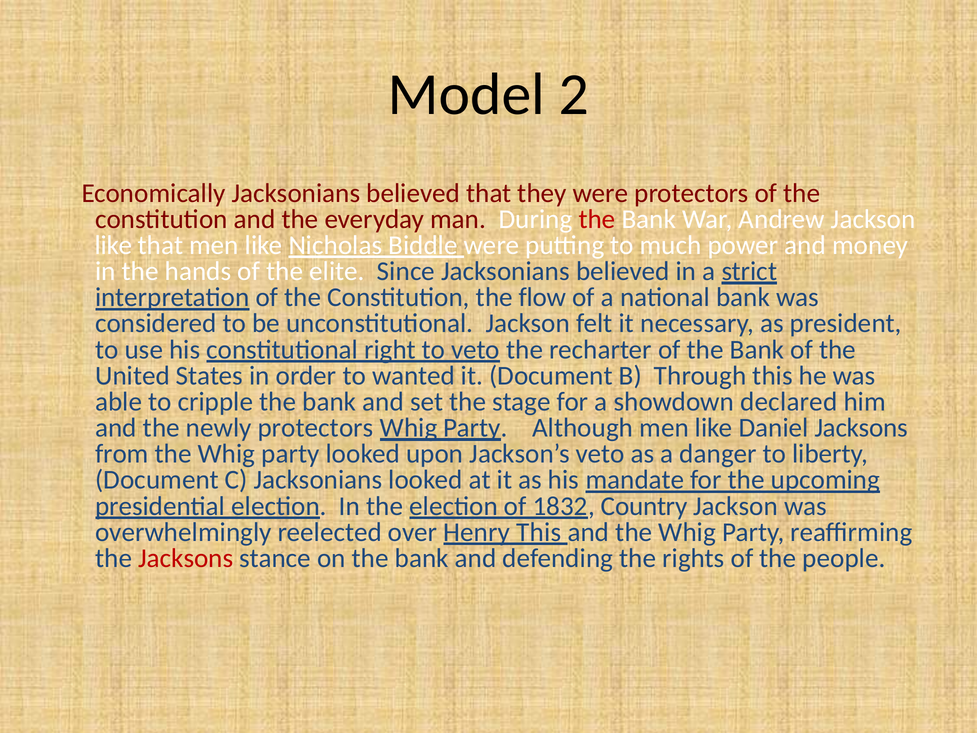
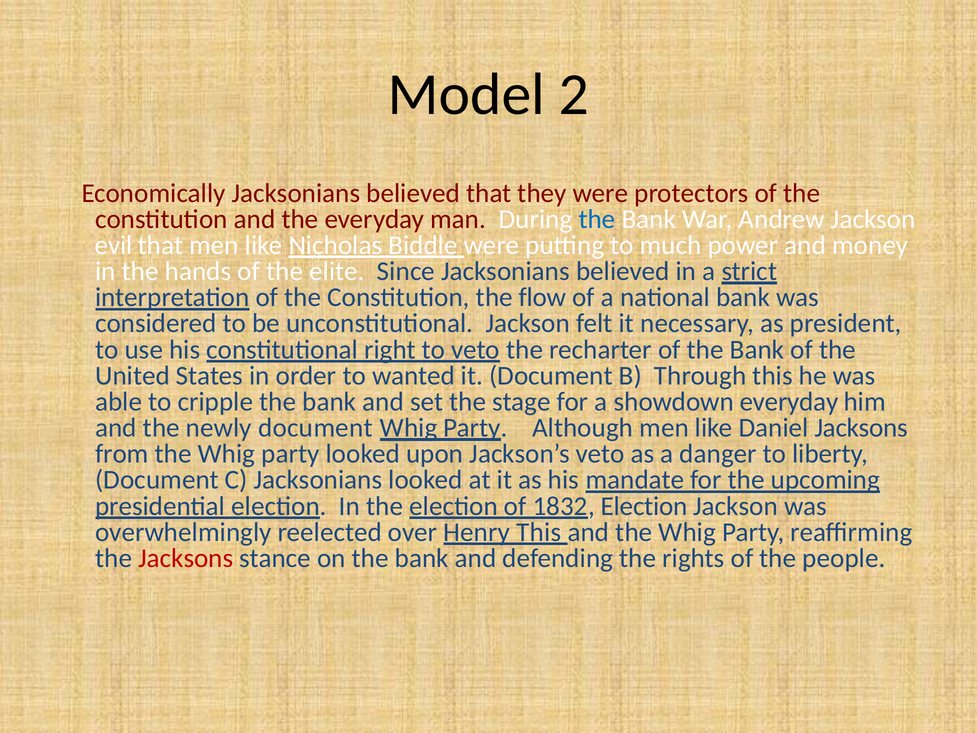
the colour: red -> blue (597, 219)
like: like -> evil (114, 245)
showdown declared: declared -> everyday (789, 402)
newly protectors: protectors -> document (315, 428)
1832 Country: Country -> Election (644, 506)
